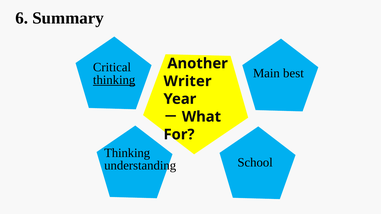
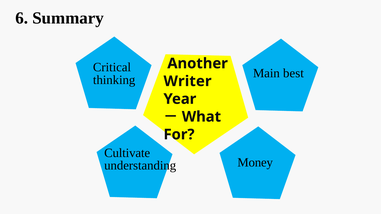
thinking underline: present -> none (114, 80)
Thinking: Thinking -> Cultivate (127, 153)
School: School -> Money (255, 163)
